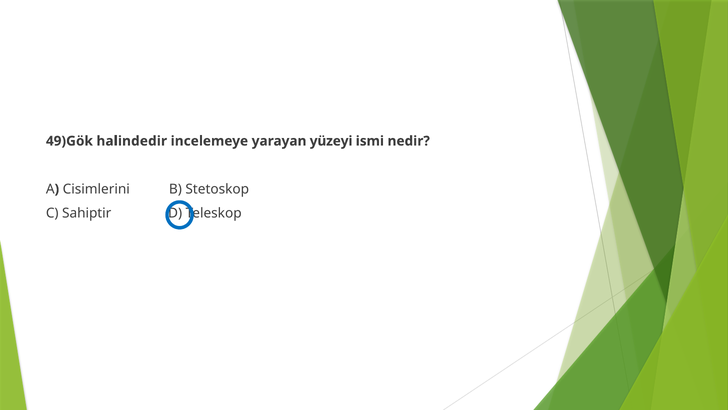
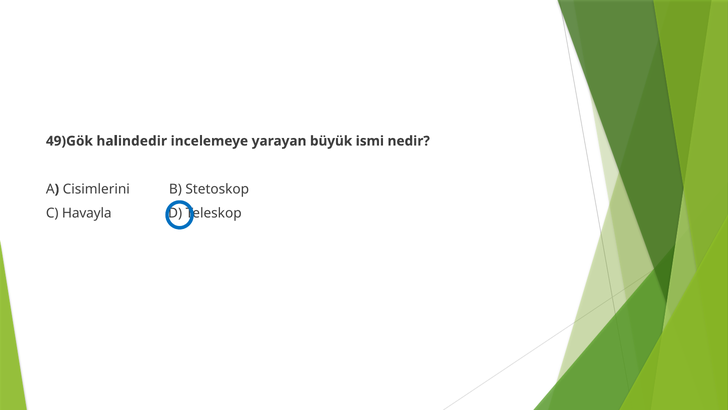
yüzeyi: yüzeyi -> büyük (331, 141)
Sahiptir: Sahiptir -> Havayla (87, 213)
